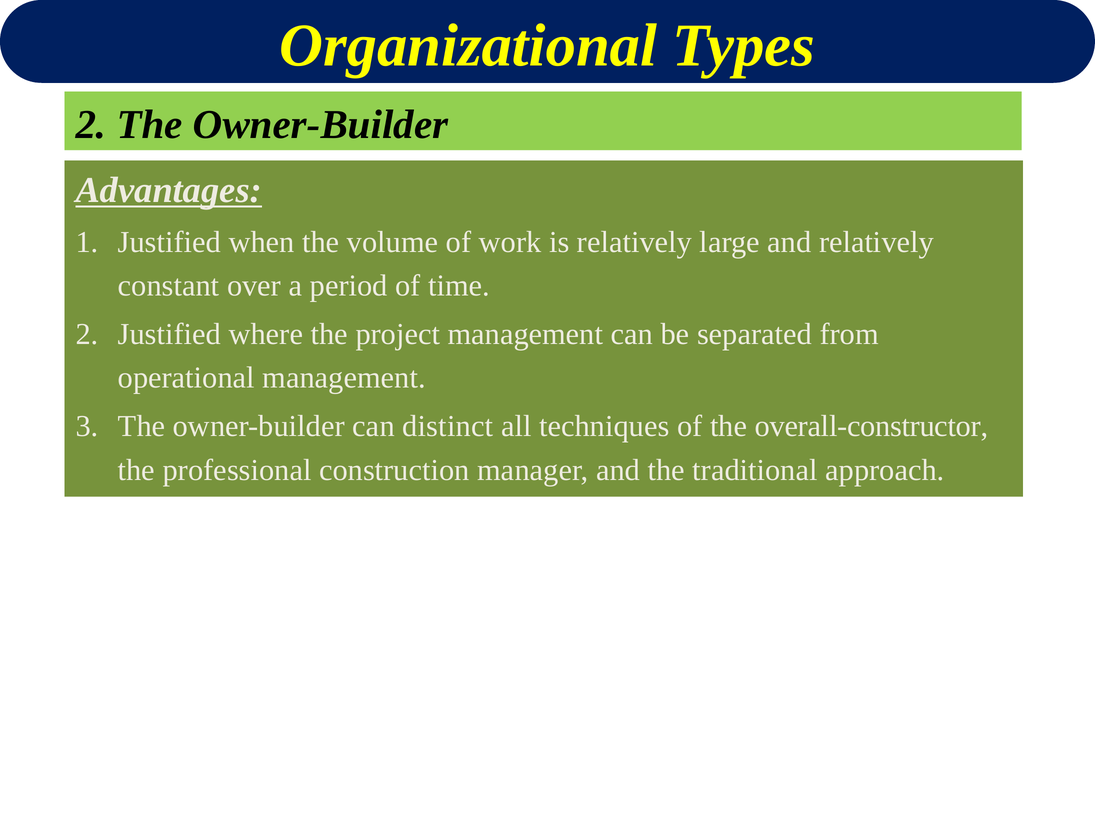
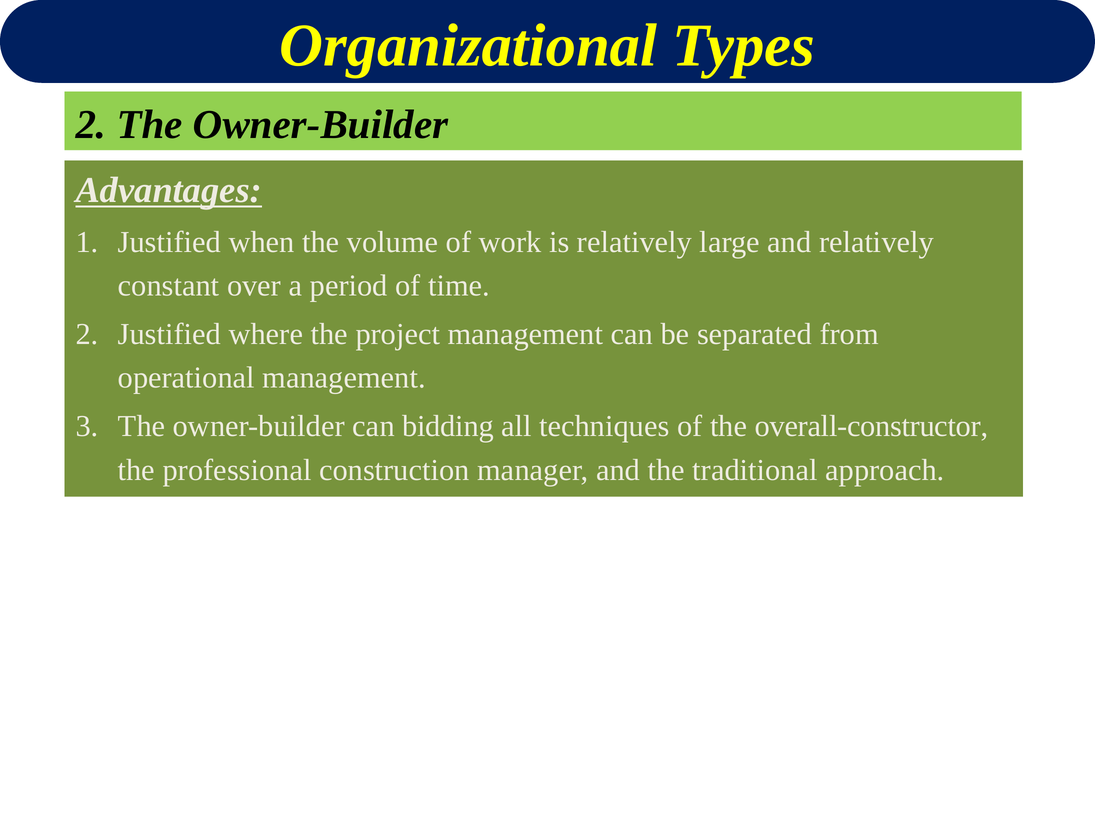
distinct: distinct -> bidding (448, 426)
